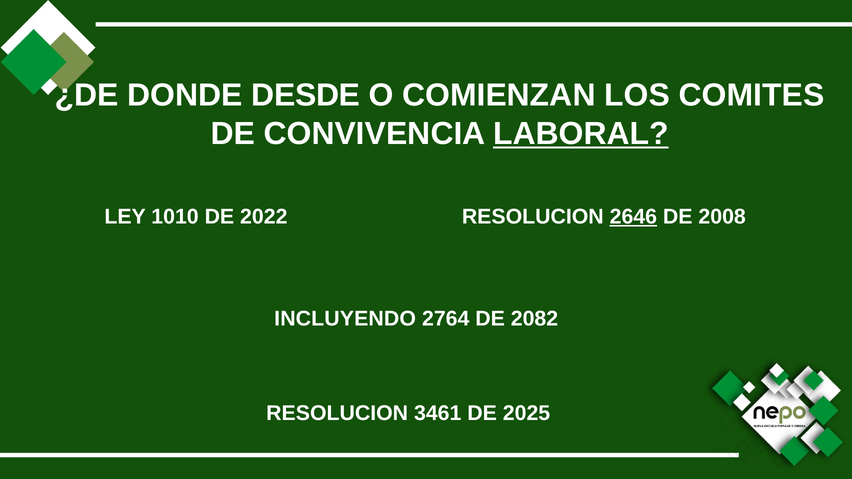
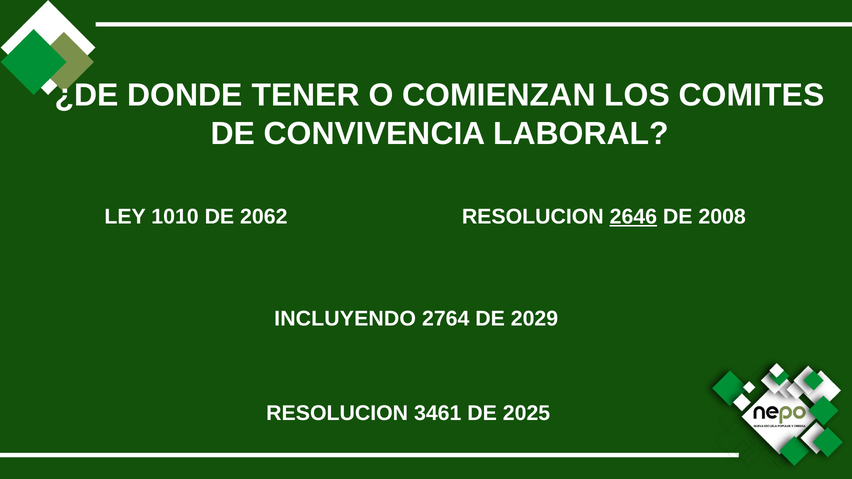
DESDE: DESDE -> TENER (306, 95)
LABORAL underline: present -> none (581, 134)
2022: 2022 -> 2062 (264, 217)
2082: 2082 -> 2029 (534, 319)
